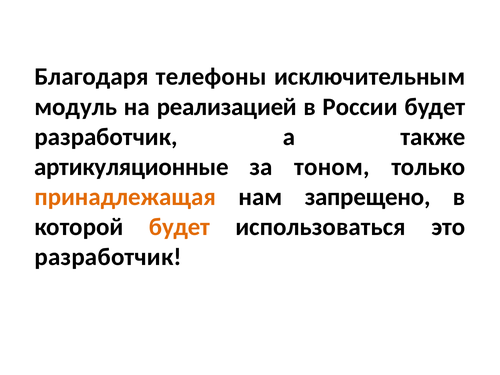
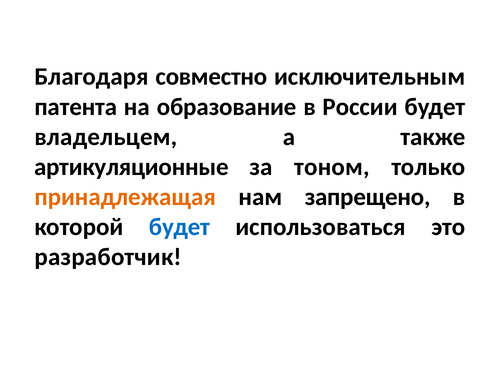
телефоны: телефоны -> совместно (211, 77)
модуль: модуль -> патента (76, 107)
реализацией: реализацией -> образование (227, 107)
разработчик: разработчик -> владельцем (106, 137)
будет colour: orange -> blue (179, 227)
